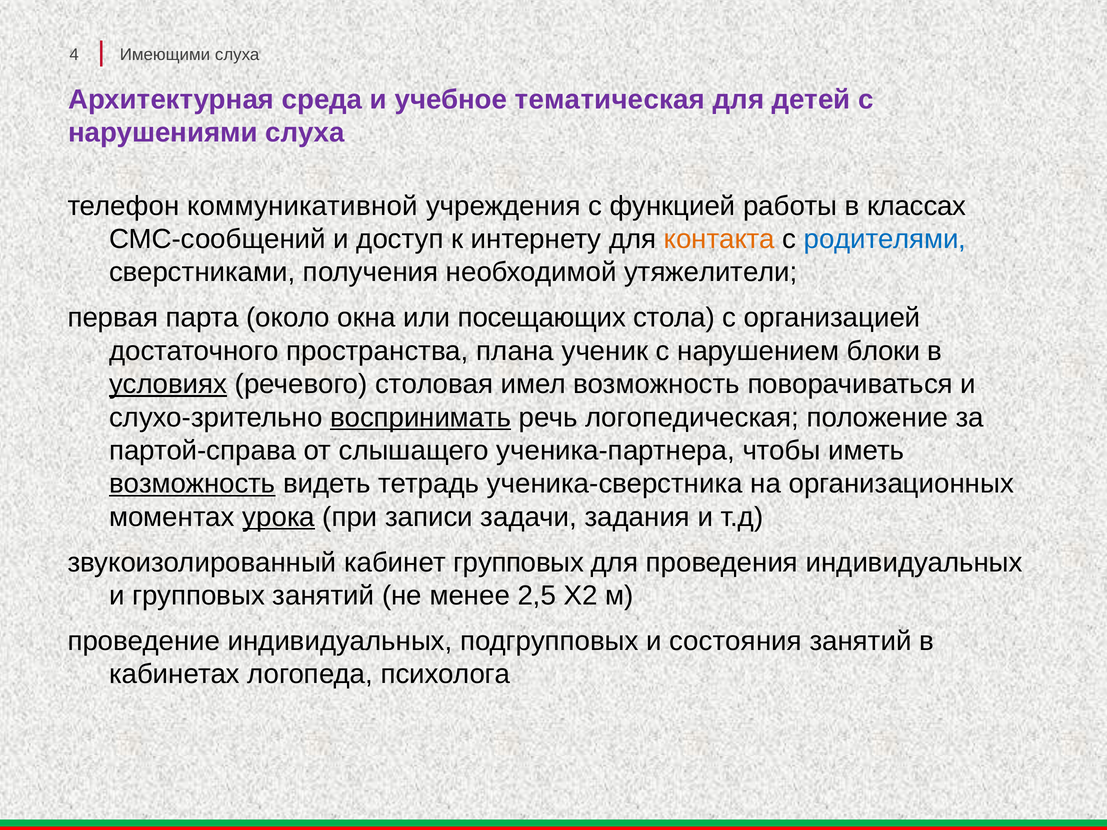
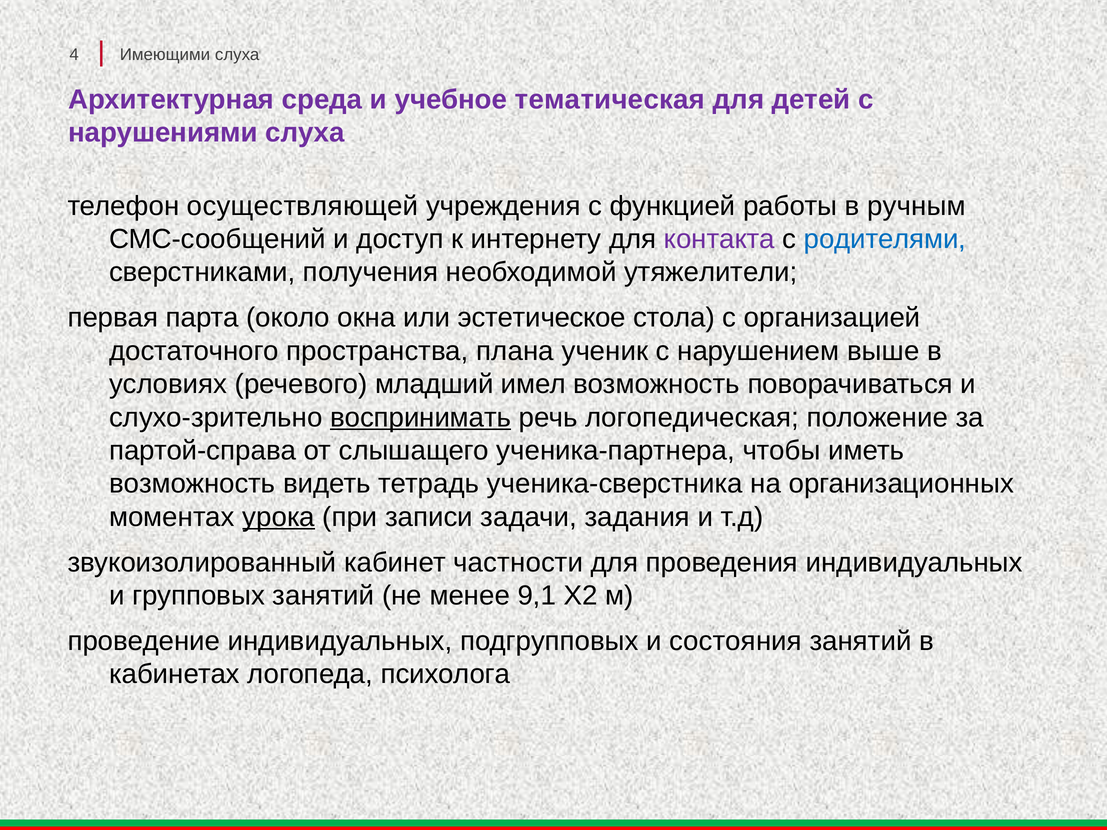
коммуникативной: коммуникативной -> осуществляющей (303, 206)
классах: классах -> ручным (916, 206)
контакта colour: orange -> purple (719, 239)
посещающих: посещающих -> эстетическое (542, 318)
блоки: блоки -> выше (883, 351)
условиях underline: present -> none (168, 384)
столовая: столовая -> младший (434, 384)
возможность underline: present -> none (192, 484)
кабинет групповых: групповых -> частности (518, 563)
2,5: 2,5 -> 9,1 (537, 596)
